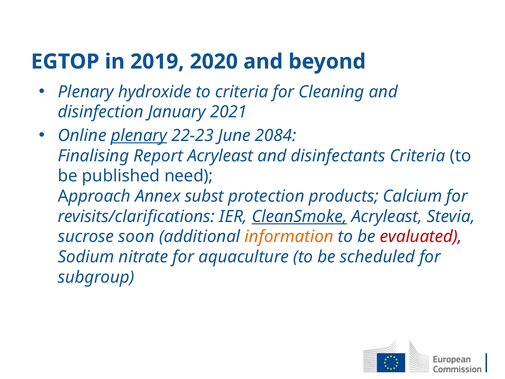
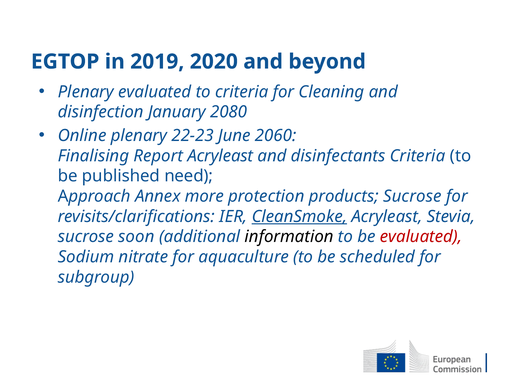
Plenary hydroxide: hydroxide -> evaluated (155, 92)
2021: 2021 -> 2080 (229, 112)
plenary underline: present -> none (139, 136)
2084: 2084 -> 2060 (276, 136)
subst: subst -> more (204, 196)
products Calcium: Calcium -> Sucrose (412, 196)
information colour: orange -> black (289, 237)
